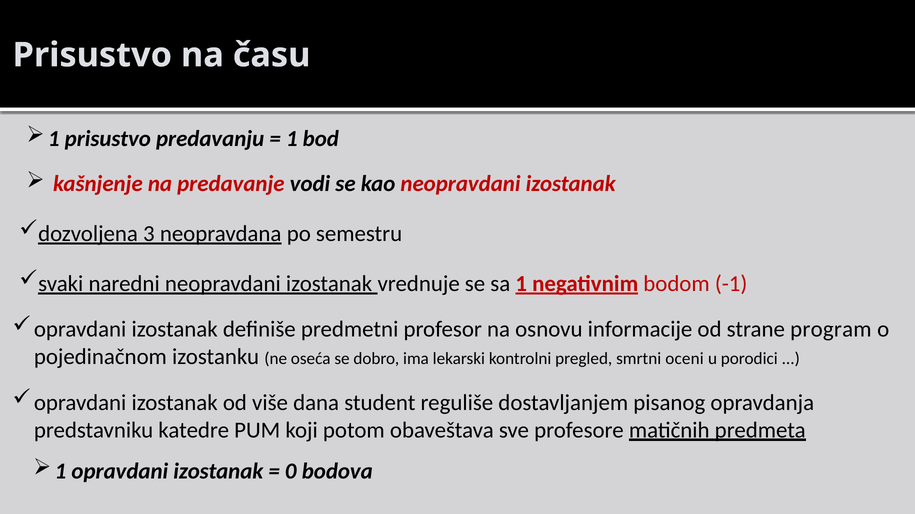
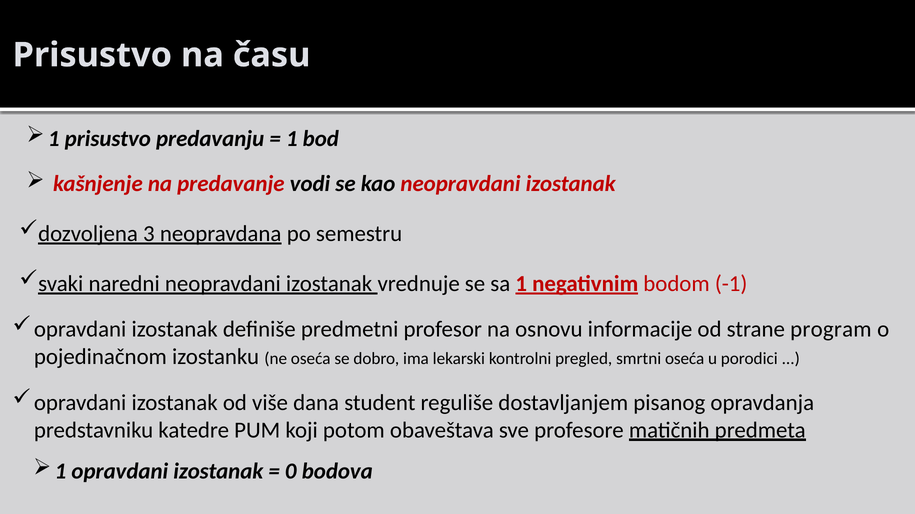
smrtni oceni: oceni -> oseća (685, 359)
